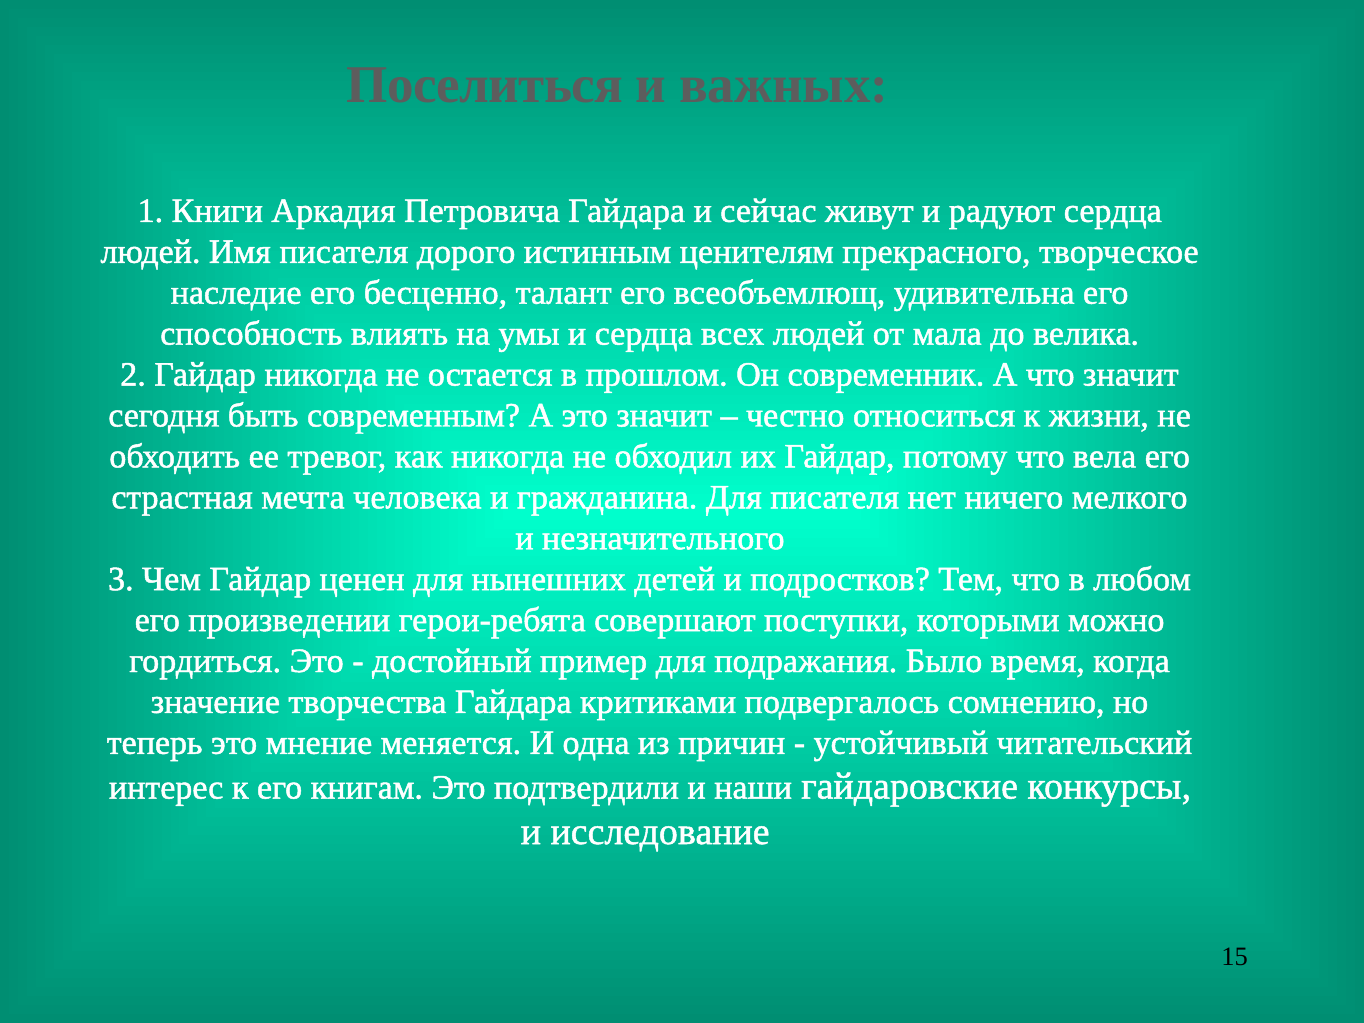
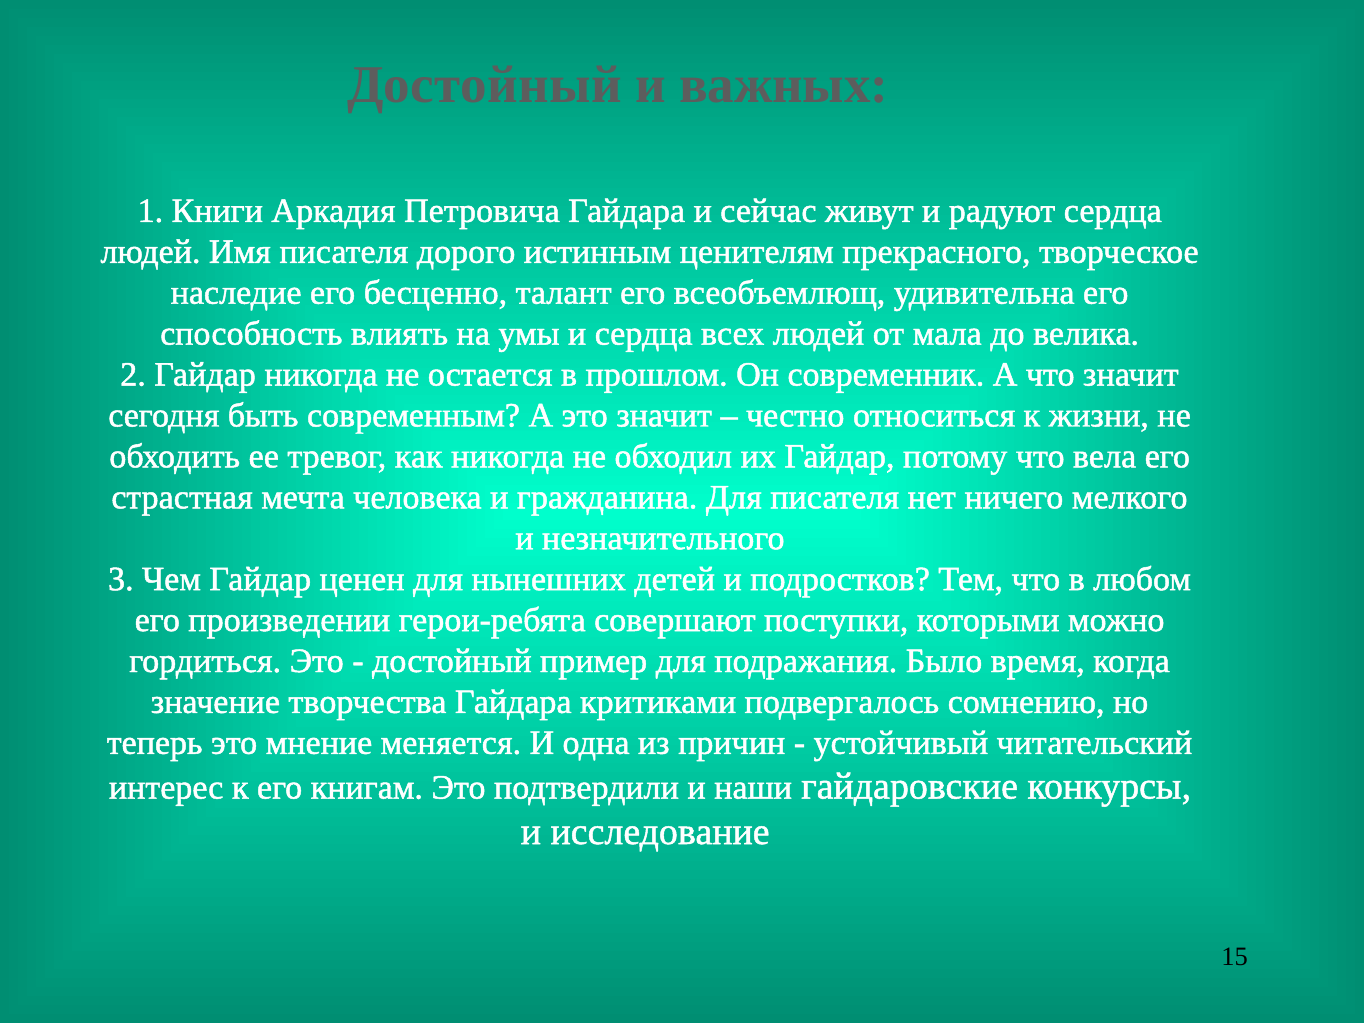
Поселиться: Поселиться -> Достойный (484, 85)
